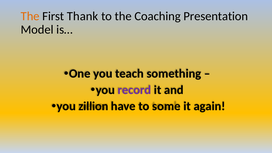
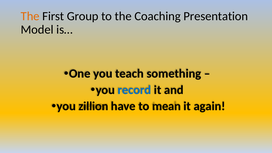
Thank: Thank -> Group (83, 16)
record colour: purple -> blue (135, 90)
some: some -> mean (166, 106)
